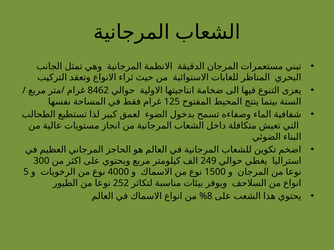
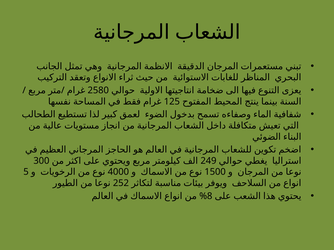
8462: 8462 -> 2580 (98, 91)
